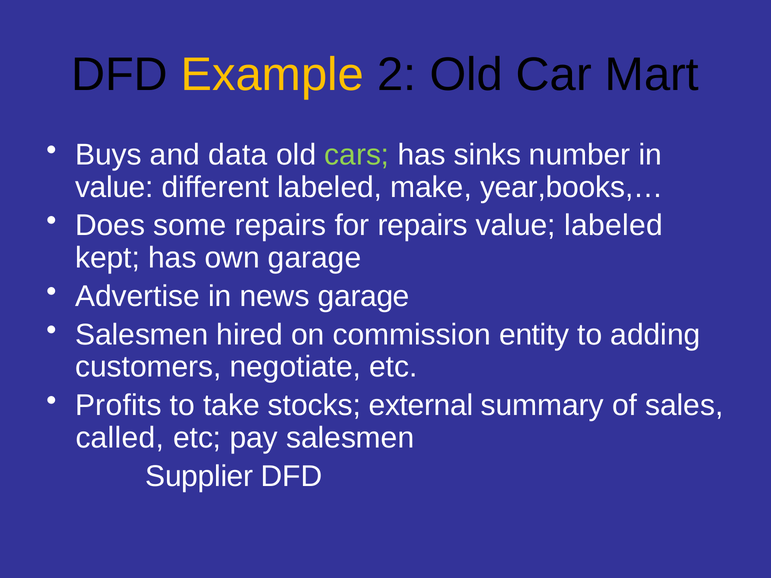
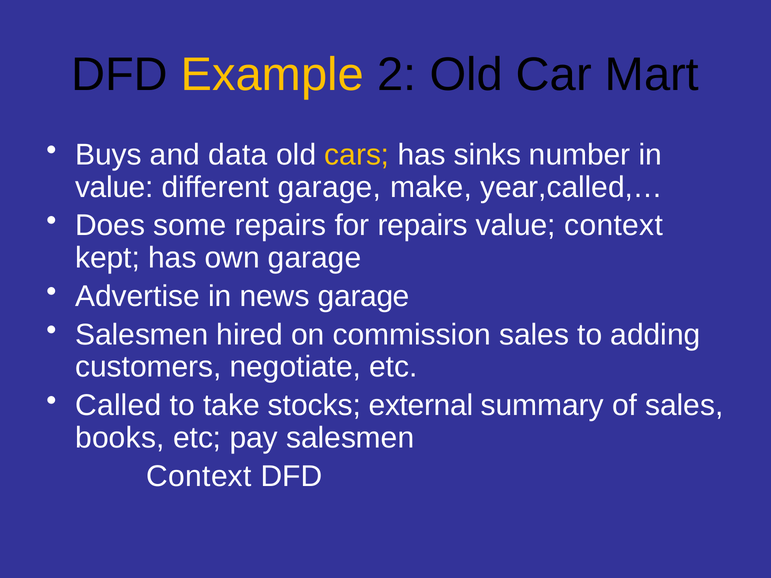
cars colour: light green -> yellow (357, 155)
different labeled: labeled -> garage (330, 187)
year,books,…: year,books,… -> year,called,… (572, 187)
value labeled: labeled -> context (614, 226)
commission entity: entity -> sales (534, 335)
Profits: Profits -> Called (118, 406)
called: called -> books (120, 438)
Supplier: Supplier -> Context (199, 476)
